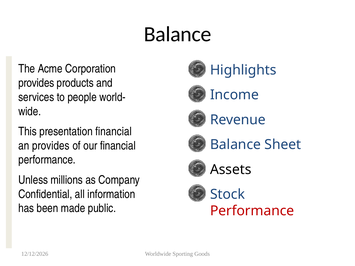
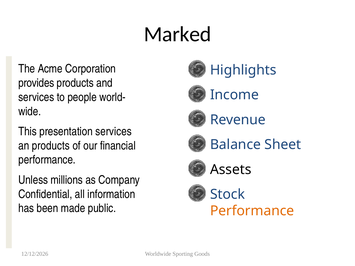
Balance: Balance -> Marked (178, 34)
presentation financial: financial -> services (114, 132)
an provides: provides -> products (51, 146)
Performance colour: red -> orange (252, 211)
